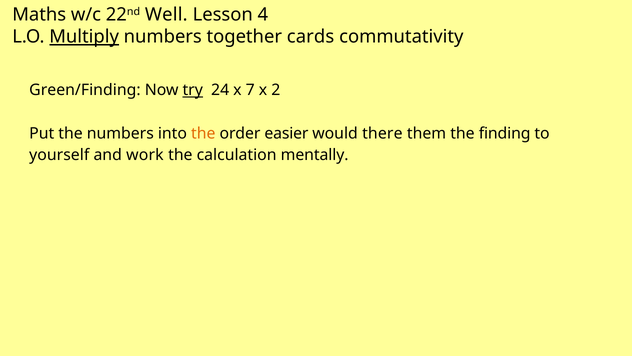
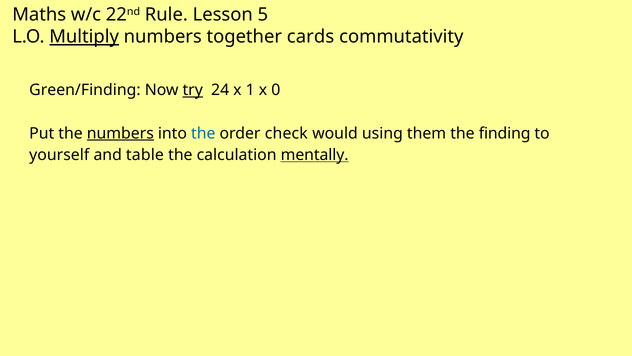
Well: Well -> Rule (166, 15)
4: 4 -> 5 (263, 15)
7: 7 -> 1 (250, 90)
2: 2 -> 0 (276, 90)
numbers underline: none -> present (120, 133)
the colour: orange -> blue (203, 133)
easier: easier -> check (286, 133)
there: there -> using (382, 133)
work: work -> table (145, 155)
mentally underline: none -> present (315, 155)
